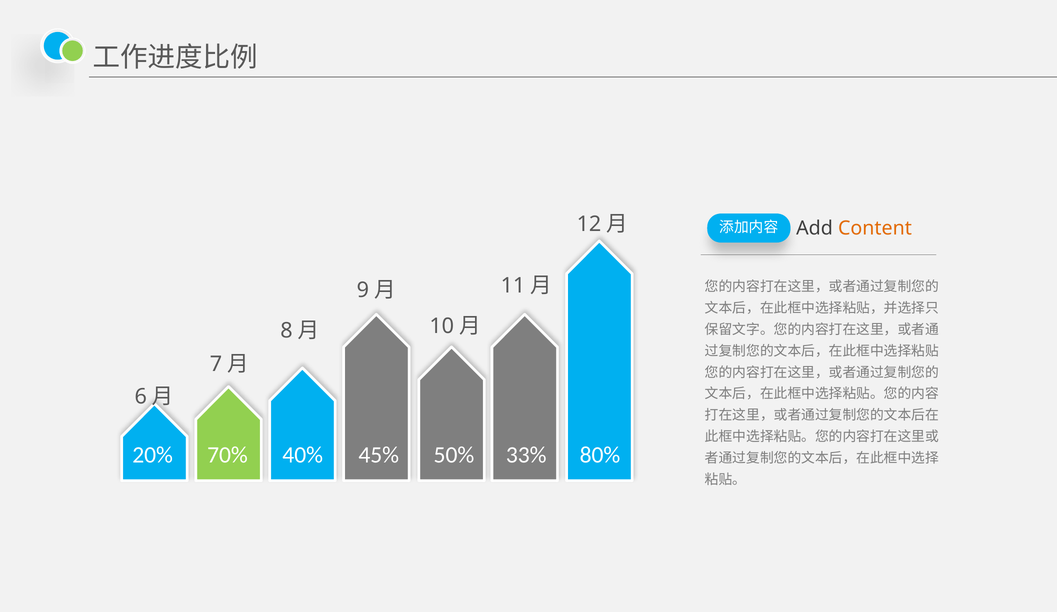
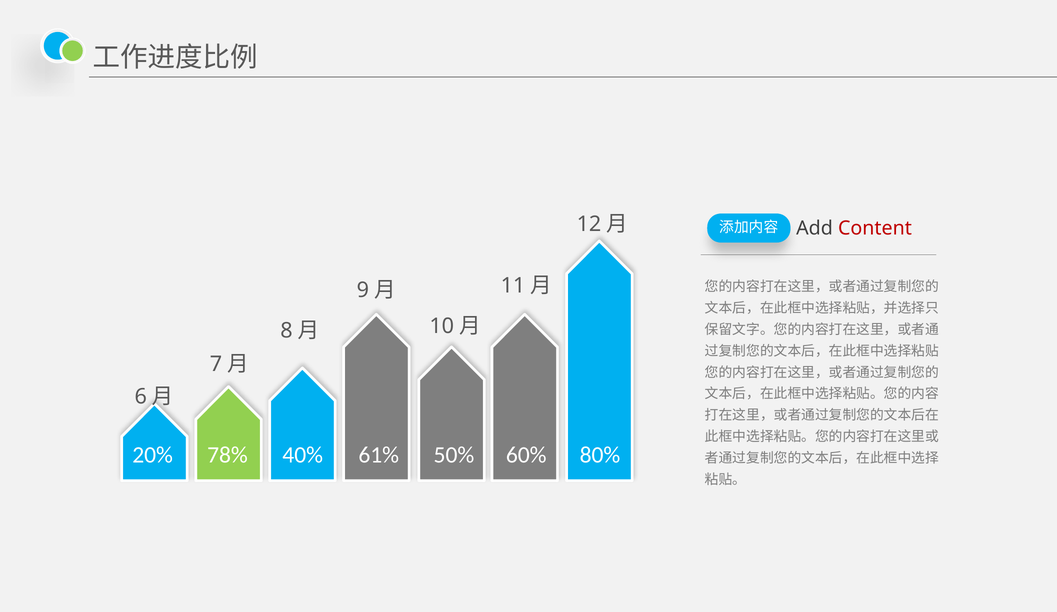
Content colour: orange -> red (875, 228)
70%: 70% -> 78% (227, 455)
45%: 45% -> 61% (379, 455)
33%: 33% -> 60% (526, 455)
